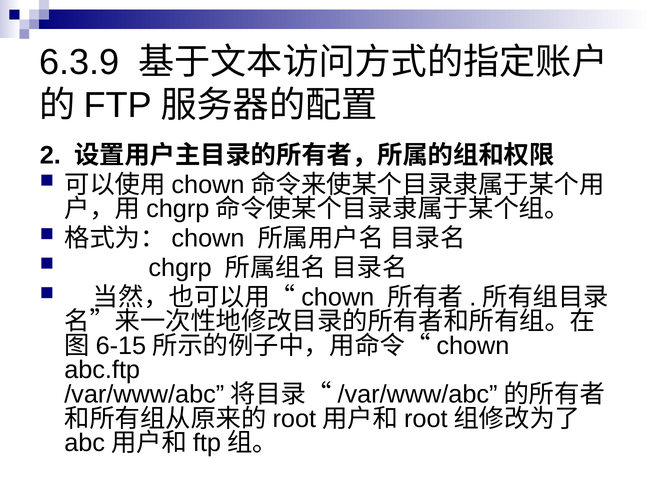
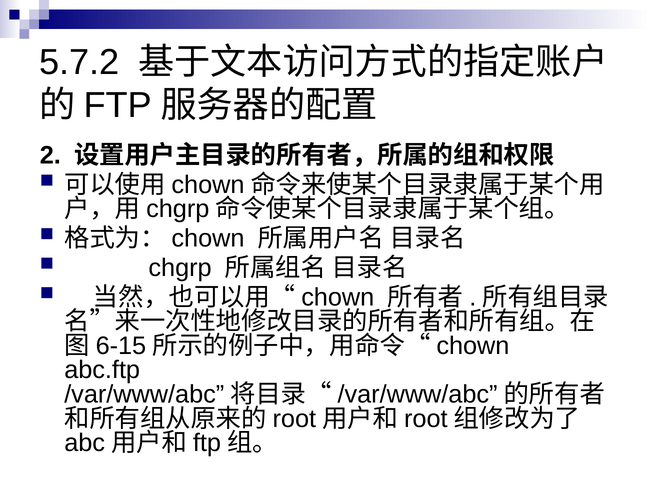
6.3.9: 6.3.9 -> 5.7.2 (79, 62)
